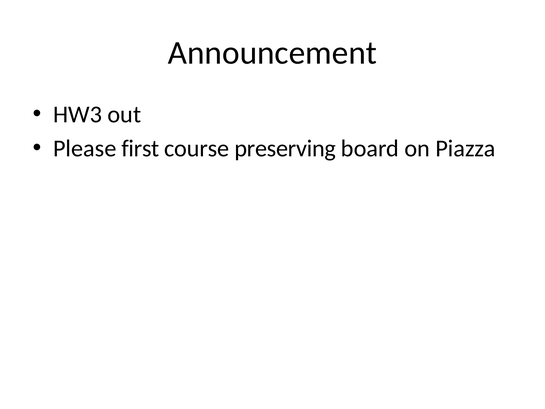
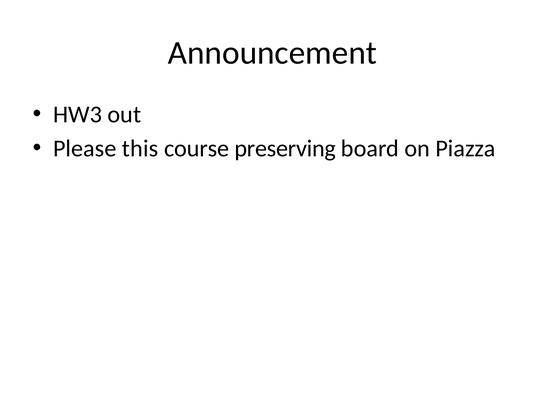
first: first -> this (140, 148)
